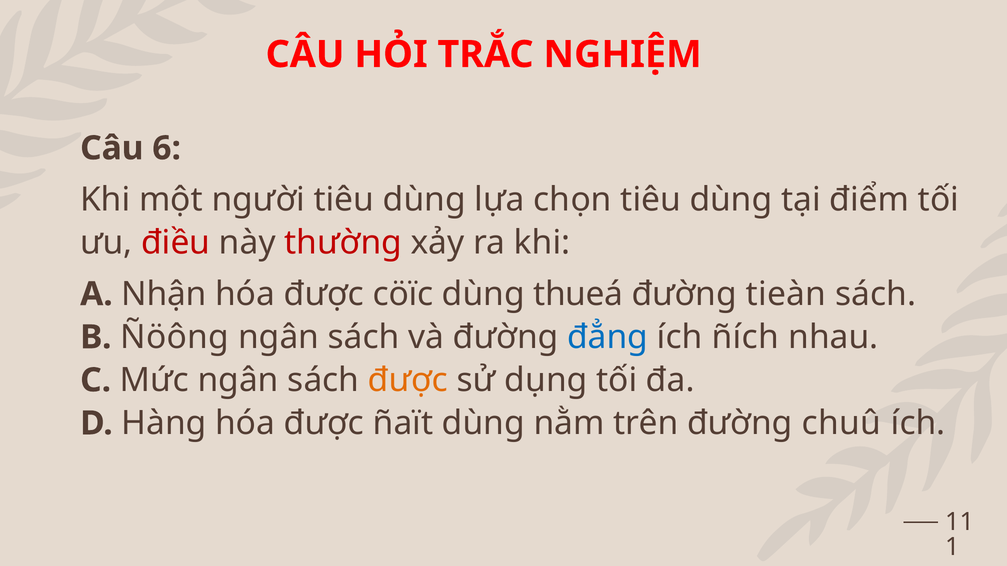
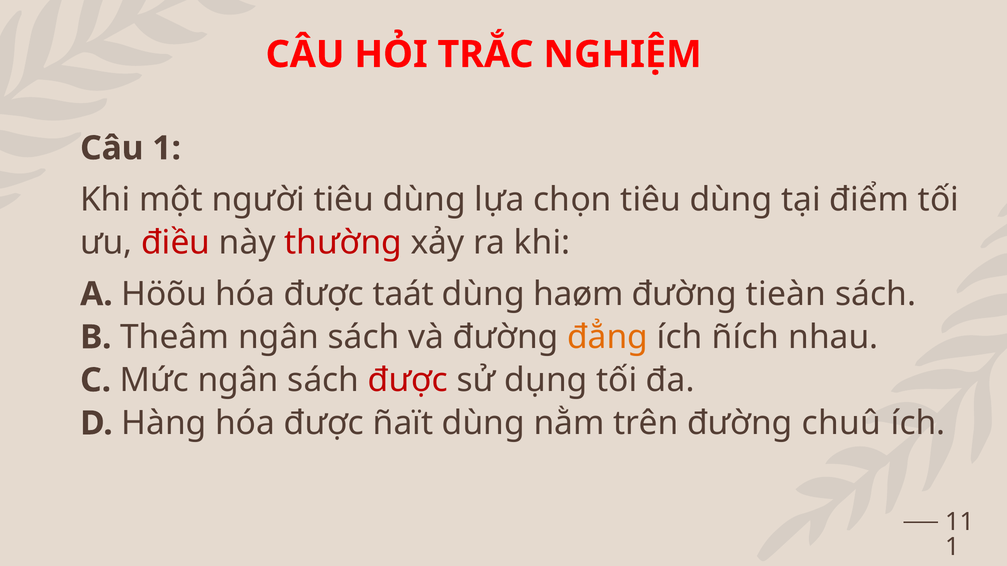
Câu 6: 6 -> 1 (167, 148)
Nhận: Nhận -> Höõu (164, 294)
cöïc: cöïc -> taát (403, 294)
thueá: thueá -> haøm (578, 294)
Ñöông: Ñöông -> Theâm (175, 337)
đẳng colour: blue -> orange (608, 337)
được colour: orange -> red (408, 381)
